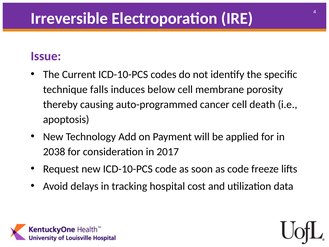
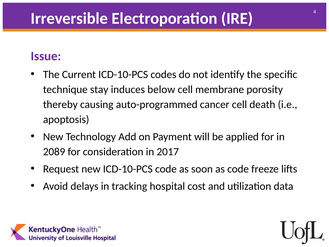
falls: falls -> stay (99, 89)
2038: 2038 -> 2089 (54, 152)
